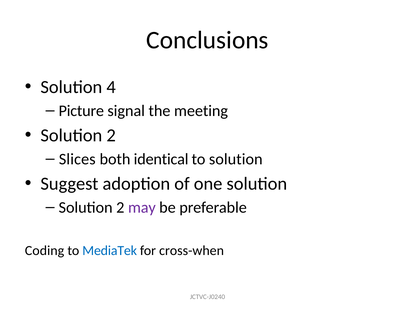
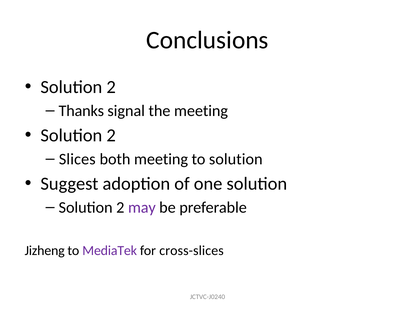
4: 4 -> 2 (111, 87)
Picture: Picture -> Thanks (81, 111)
both identical: identical -> meeting (161, 159)
Coding: Coding -> Jizheng (45, 251)
MediaTek colour: blue -> purple (110, 251)
cross-when: cross-when -> cross-slices (191, 251)
